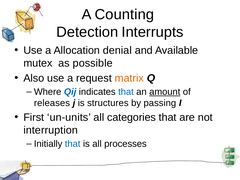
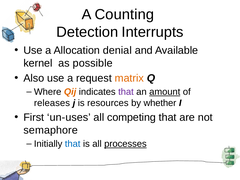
mutex: mutex -> kernel (38, 63)
Qij colour: blue -> orange (70, 92)
that colour: blue -> purple (126, 92)
structures: structures -> resources (108, 103)
passing: passing -> whether (160, 103)
un-units: un-units -> un-uses (69, 117)
categories: categories -> competing (132, 117)
interruption: interruption -> semaphore (51, 130)
processes underline: none -> present (125, 144)
